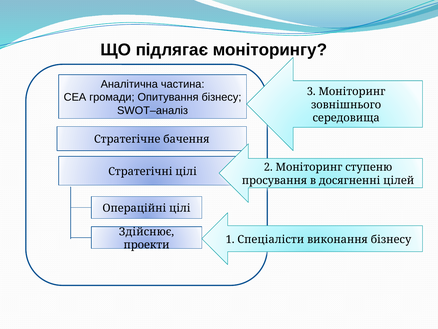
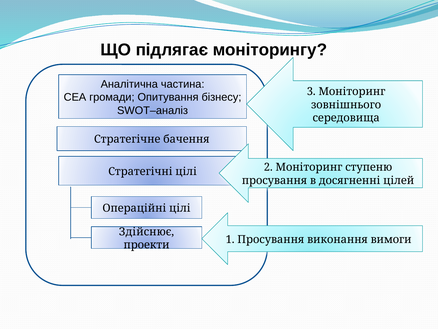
1 Спеціалісти: Спеціалісти -> Просування (271, 239)
виконання бізнесу: бізнесу -> вимоги (391, 239)
